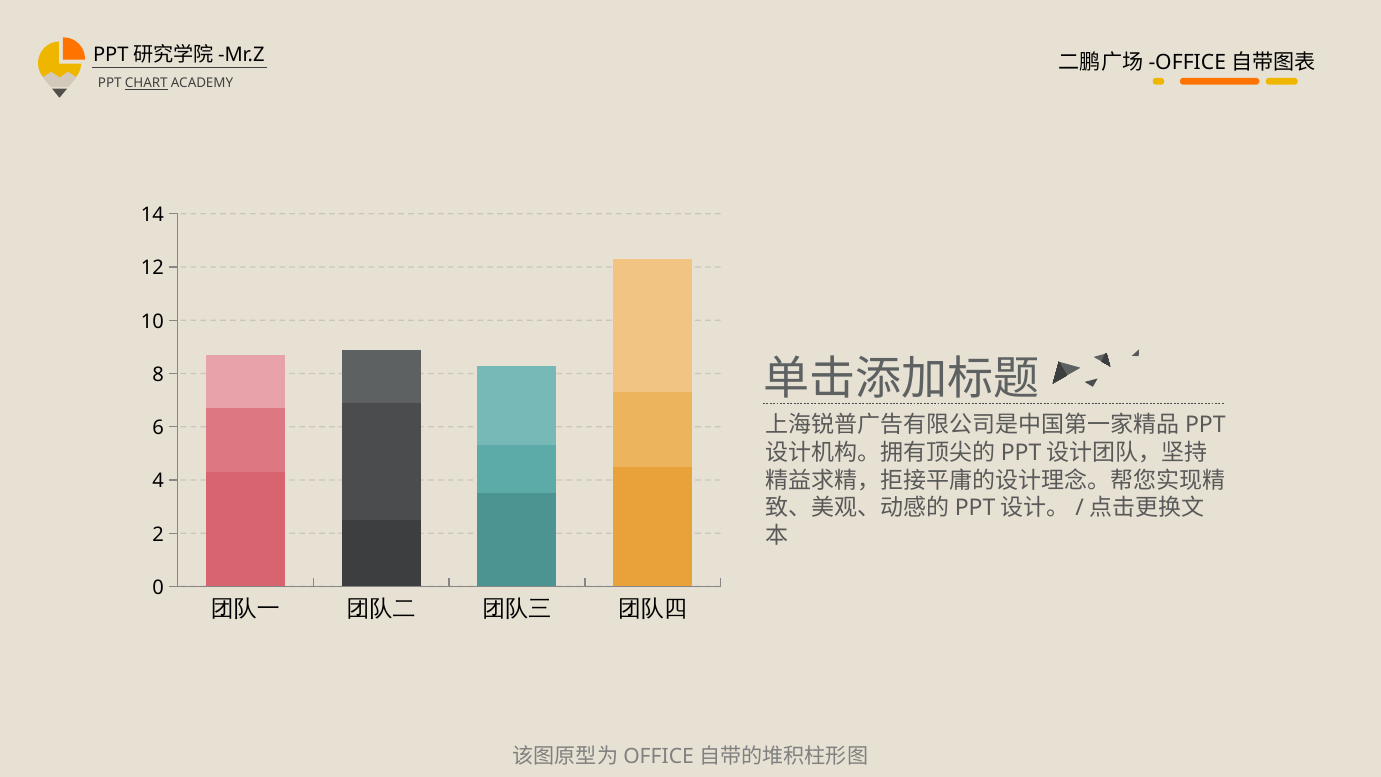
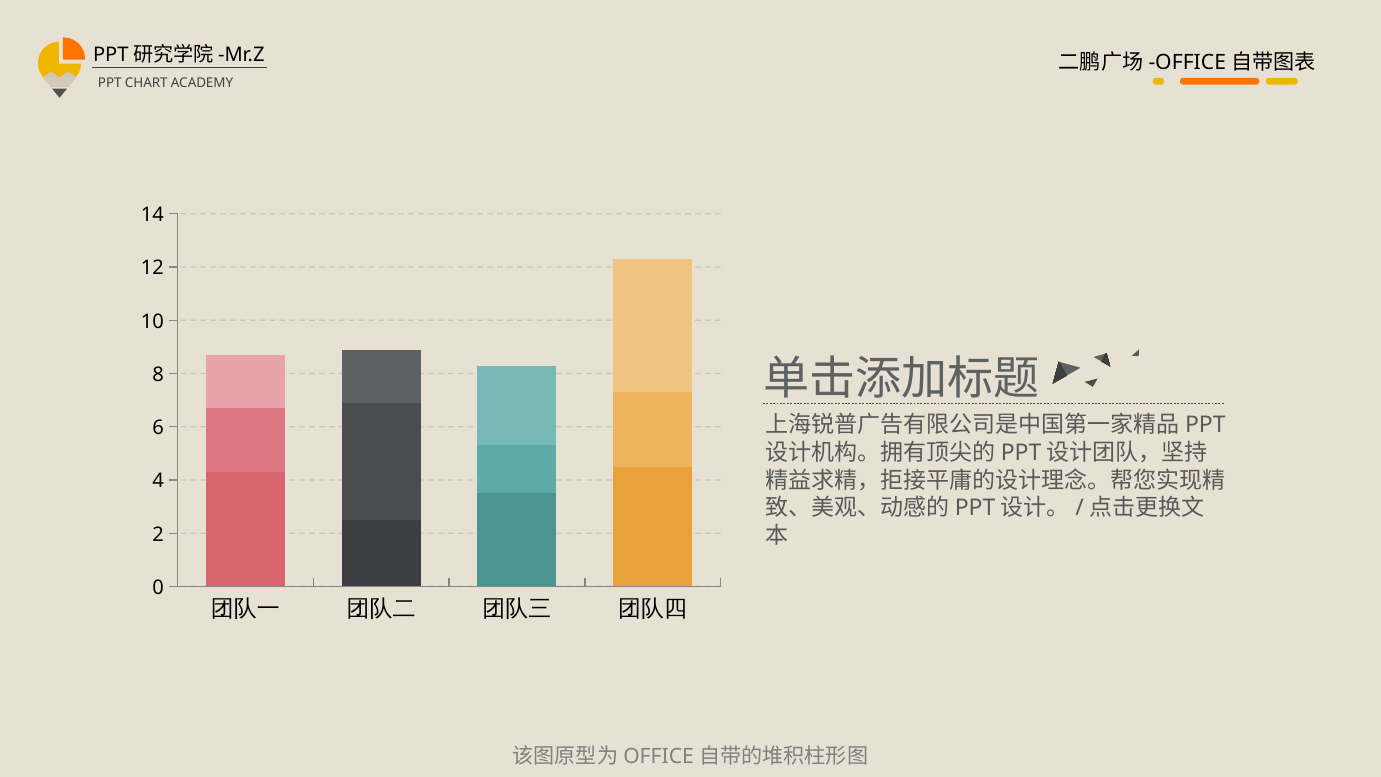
CHART underline: present -> none (146, 83)
